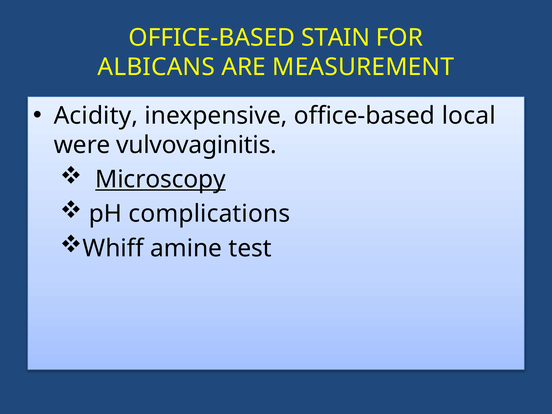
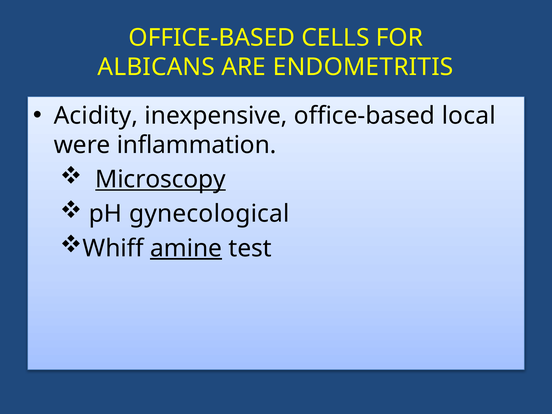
STAIN: STAIN -> CELLS (336, 38)
MEASUREMENT: MEASUREMENT -> ENDOMETRITIS (363, 67)
vulvovaginitis: vulvovaginitis -> inflammation (196, 145)
complications: complications -> gynecological (209, 214)
amine underline: none -> present (186, 248)
